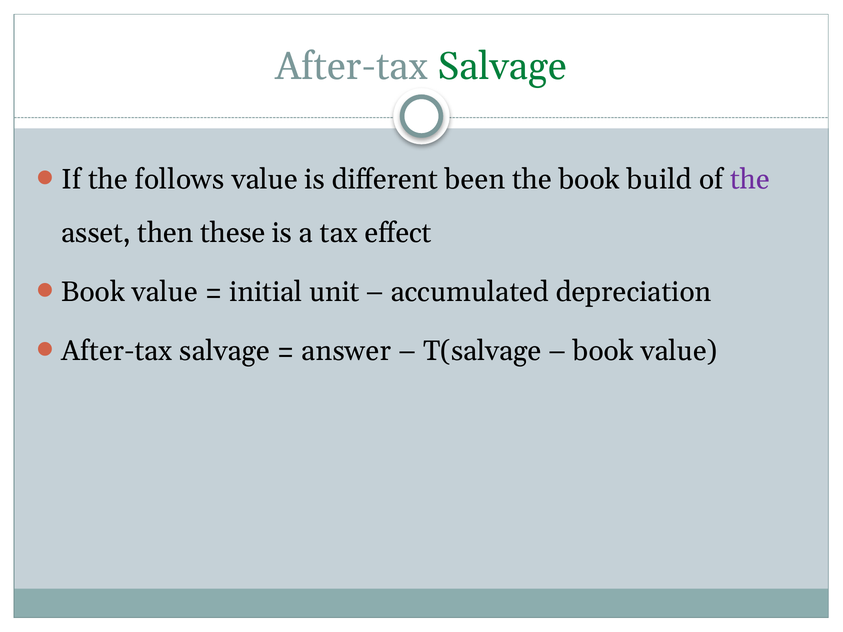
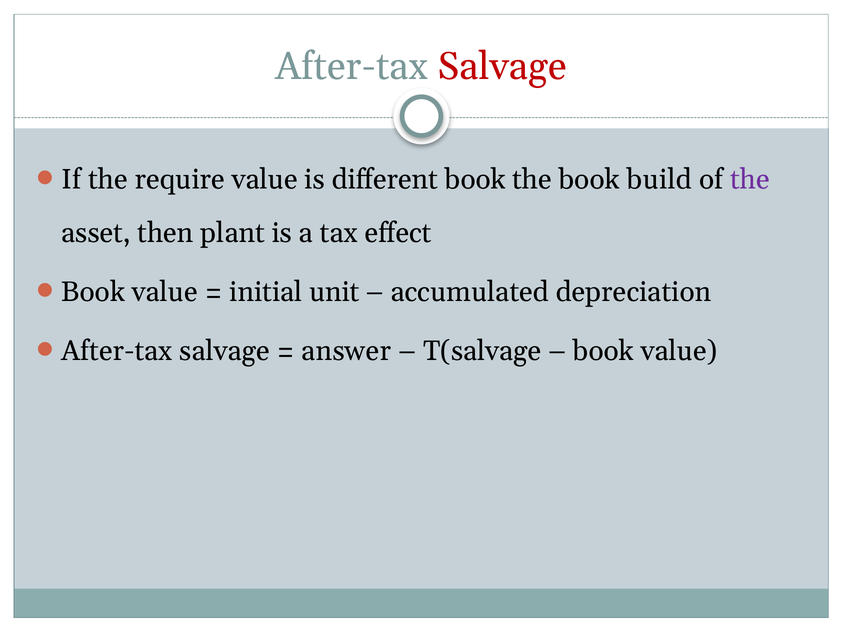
Salvage colour: green -> red (502, 66)
follows: follows -> require (180, 180)
different been: been -> book (475, 180)
these: these -> plant (233, 233)
